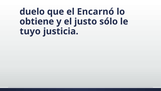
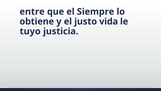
duelo: duelo -> entre (32, 12)
Encarnó: Encarnó -> Siempre (96, 12)
sólo: sólo -> vida (109, 21)
